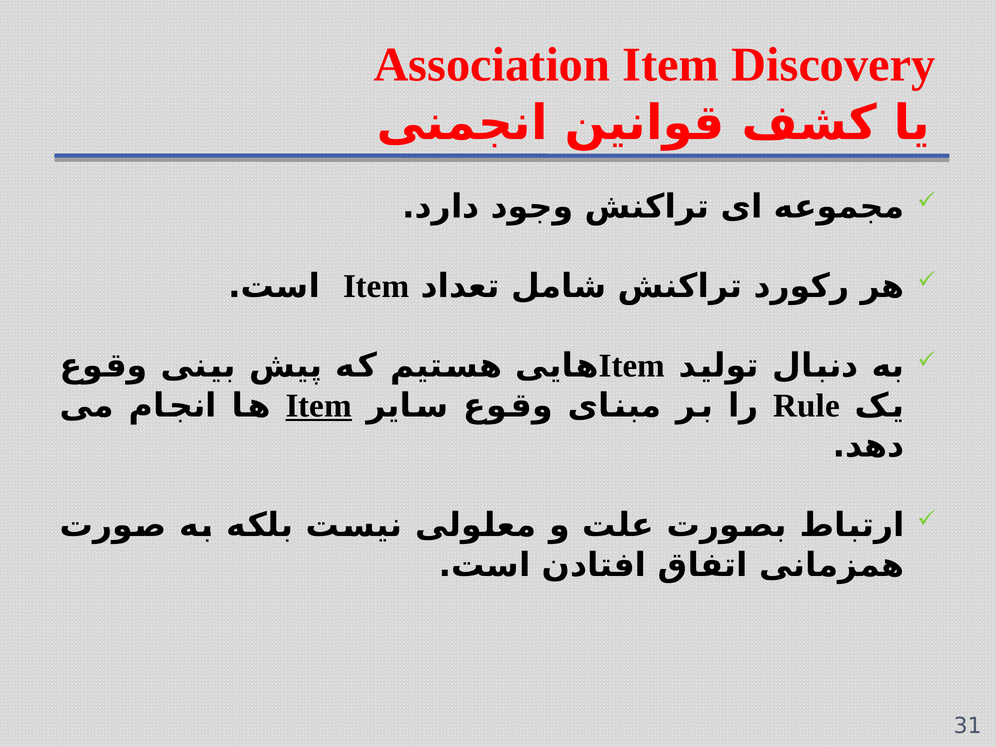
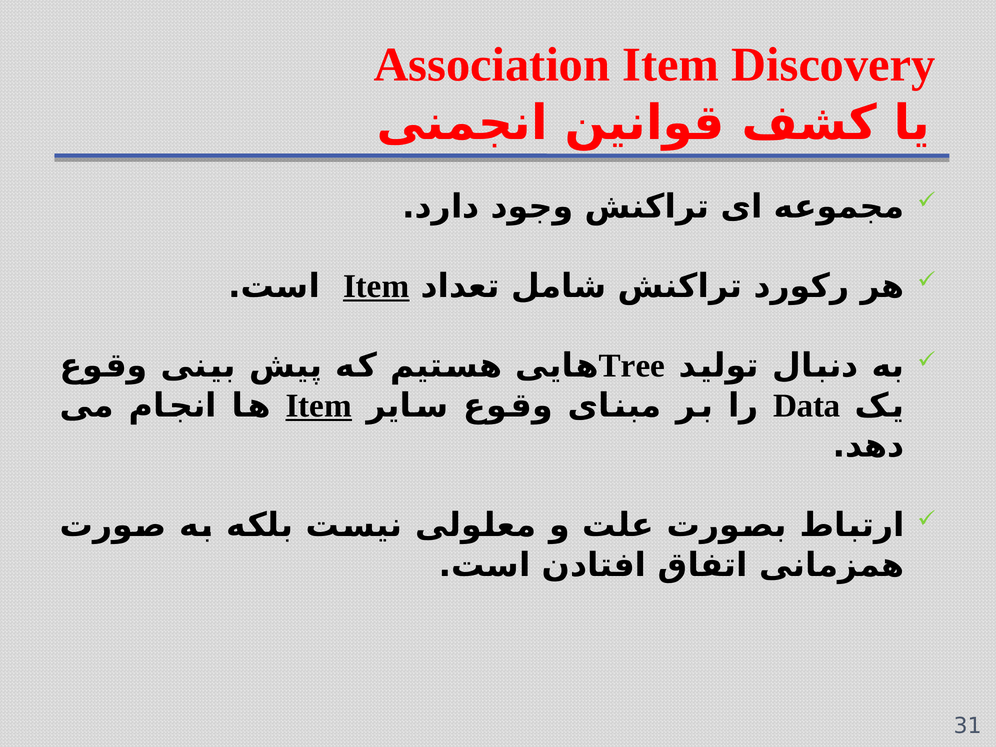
Item underline: none -> present (376, 286)
Item: Item -> Tree (632, 366)
Rule: Rule -> Data (807, 406)
